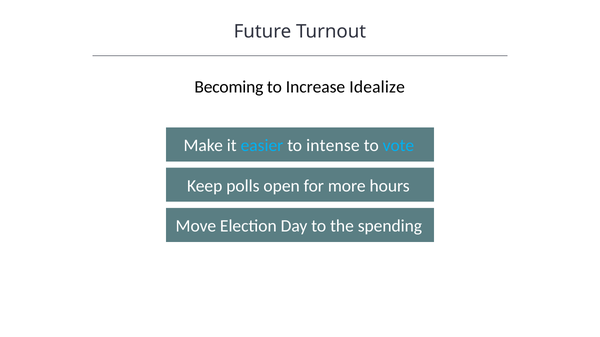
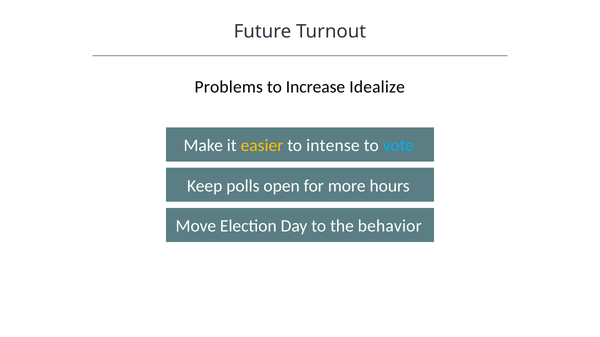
Becoming: Becoming -> Problems (229, 87)
easier colour: light blue -> yellow (262, 146)
spending: spending -> behavior (390, 226)
